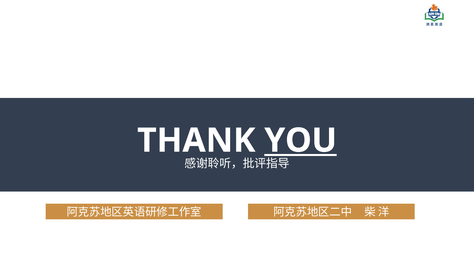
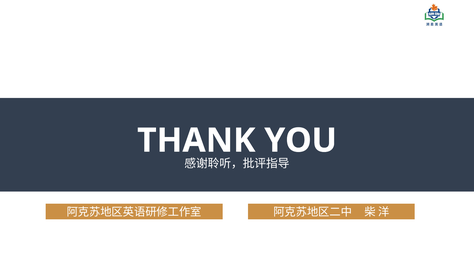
YOU underline: present -> none (301, 140)
